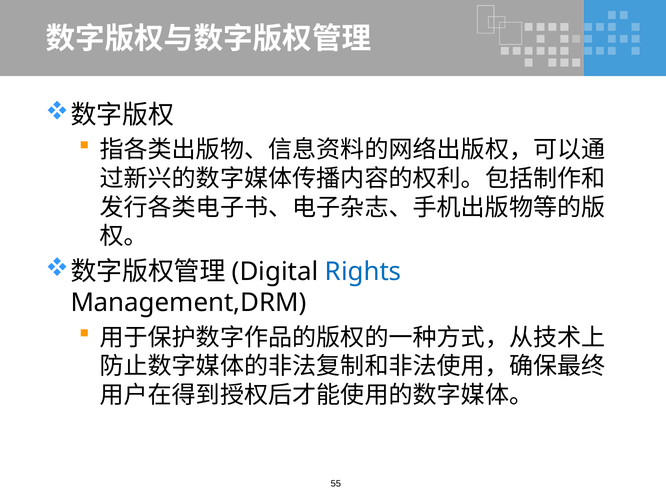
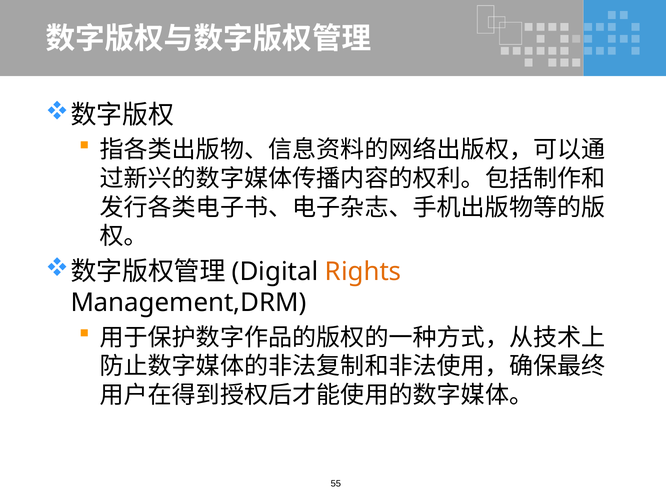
Rights colour: blue -> orange (363, 271)
